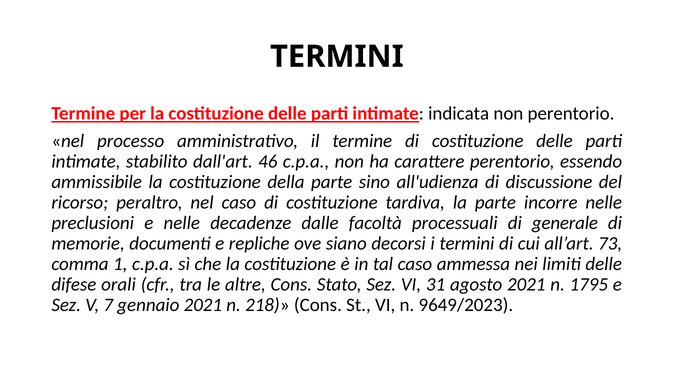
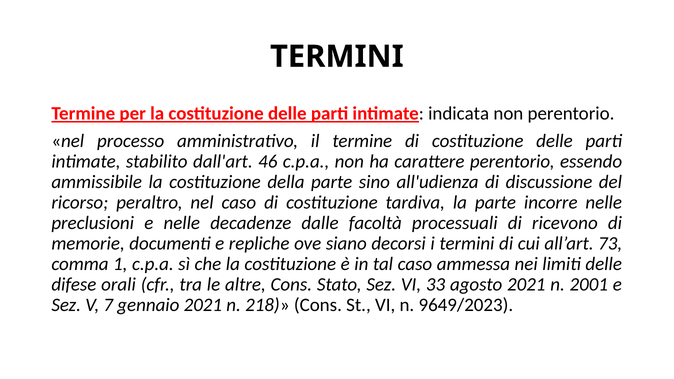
generale: generale -> ricevono (565, 223)
31: 31 -> 33 (436, 285)
1795: 1795 -> 2001 (589, 285)
